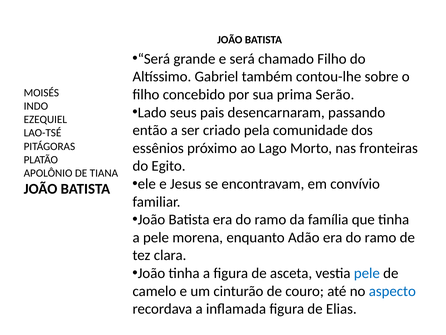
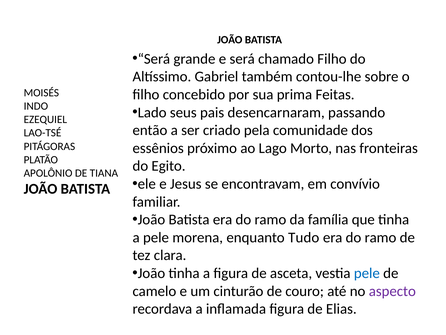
Serão: Serão -> Feitas (335, 94)
Adão: Adão -> Tudo (304, 237)
aspecto colour: blue -> purple (392, 291)
